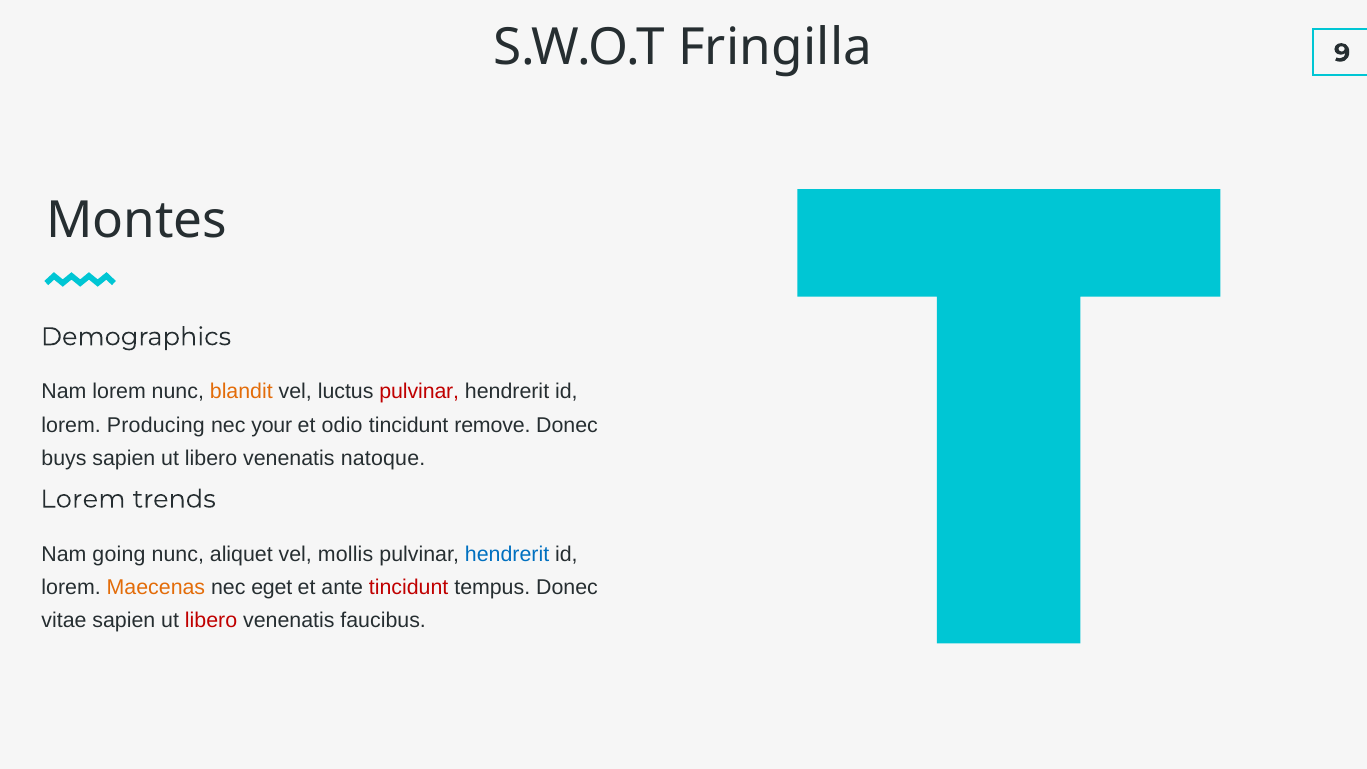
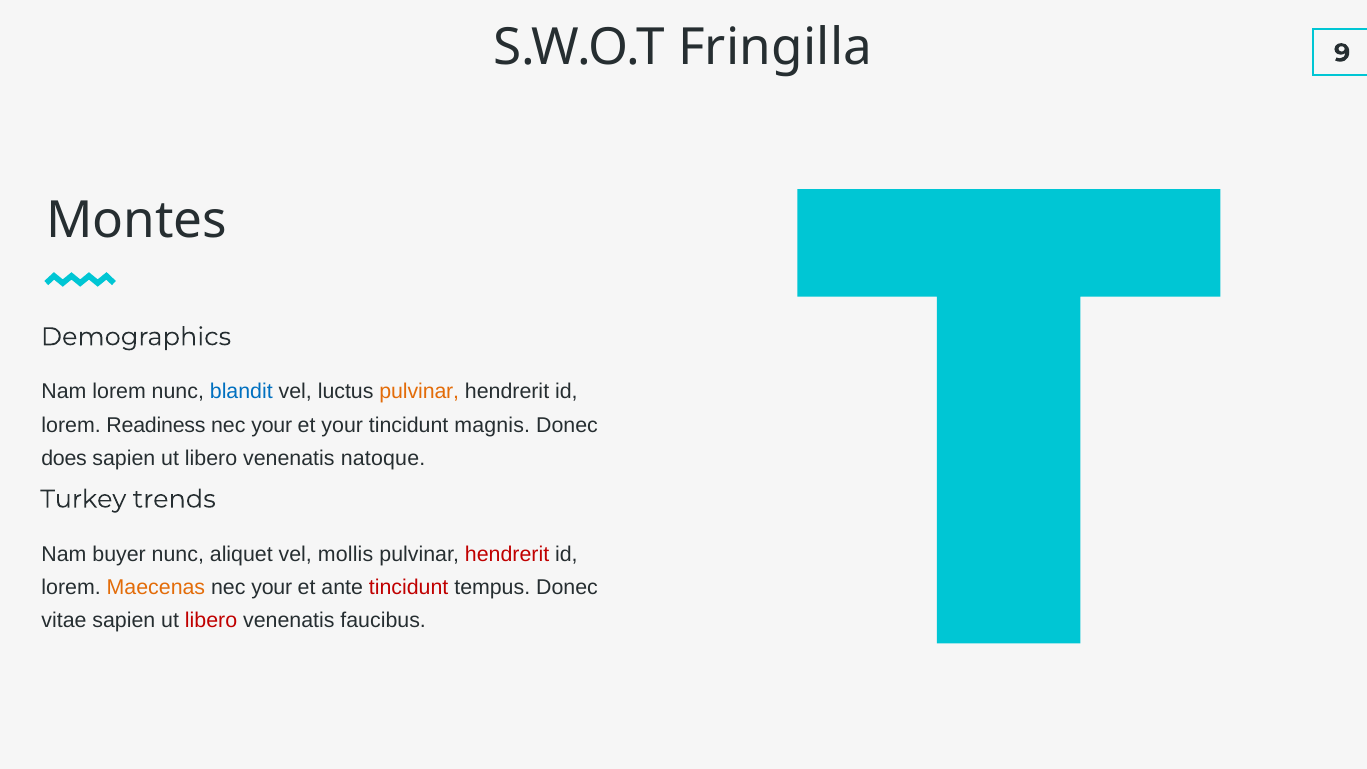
blandit colour: orange -> blue (241, 392)
pulvinar colour: red -> orange (419, 392)
Producing: Producing -> Readiness (156, 425)
et odio: odio -> your (342, 425)
remove: remove -> magnis (492, 425)
buys: buys -> does (64, 459)
Lorem: Lorem -> Turkey (83, 499)
going: going -> buyer (119, 554)
hendrerit colour: blue -> red (507, 554)
eget: eget -> your (272, 588)
